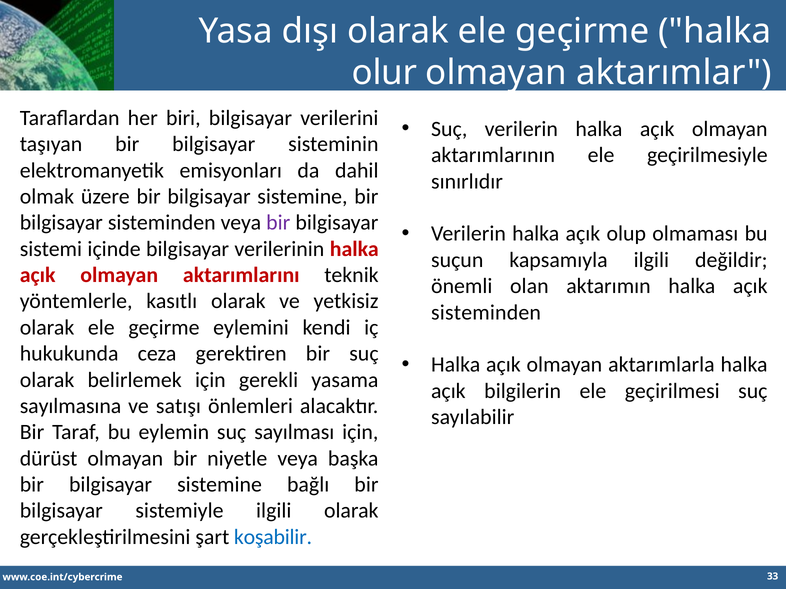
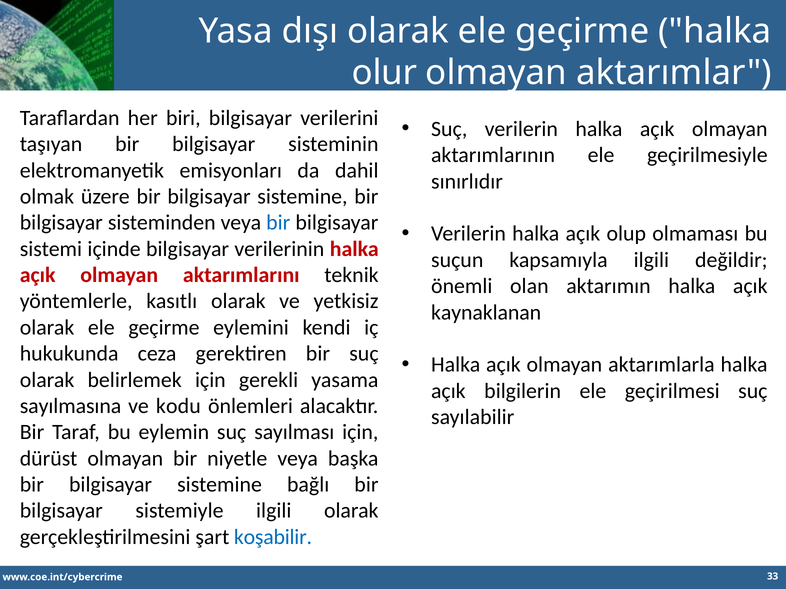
bir colour: purple -> blue (278, 223)
sisteminden: sisteminden -> kaynaklanan (486, 313)
satışı: satışı -> kodu (178, 406)
